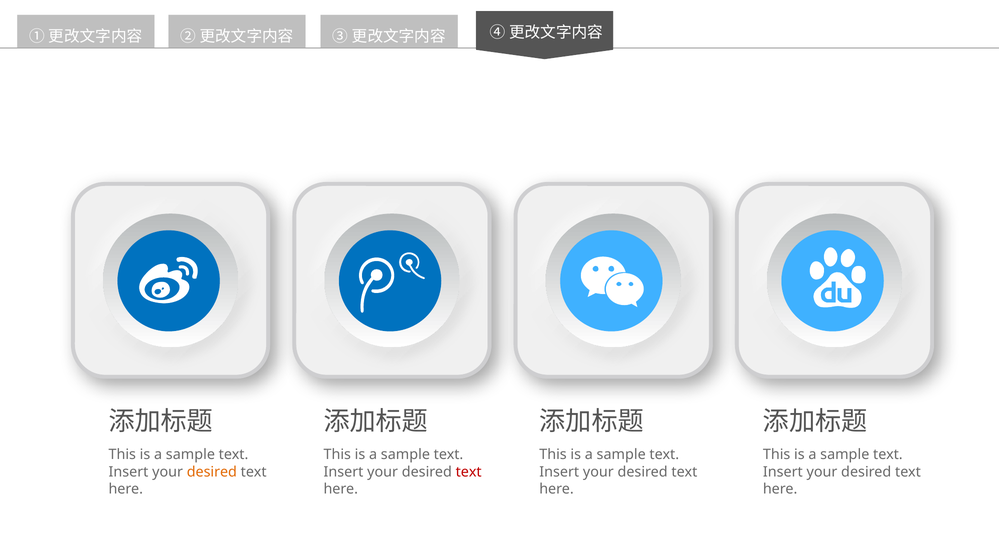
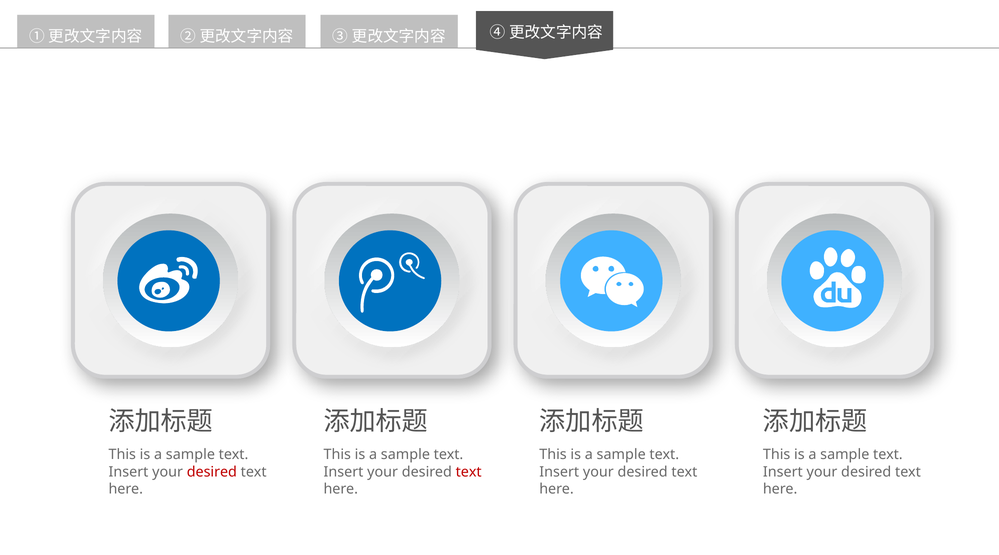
desired colour: orange -> red (212, 472)
